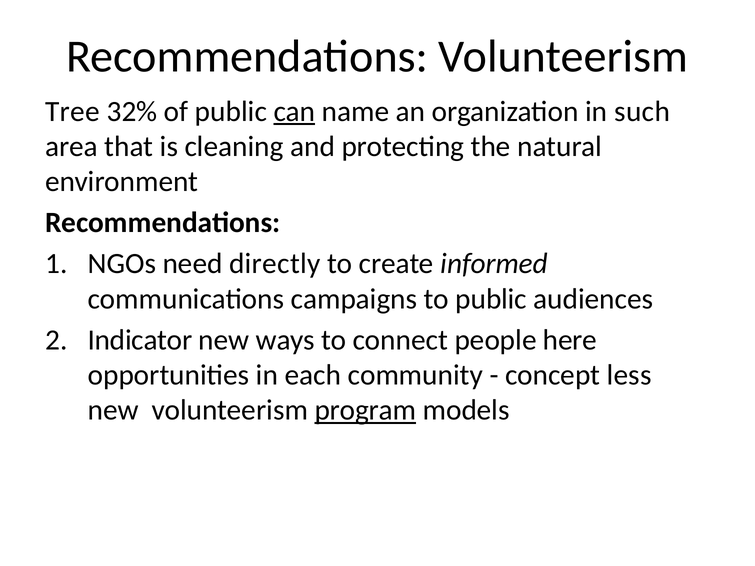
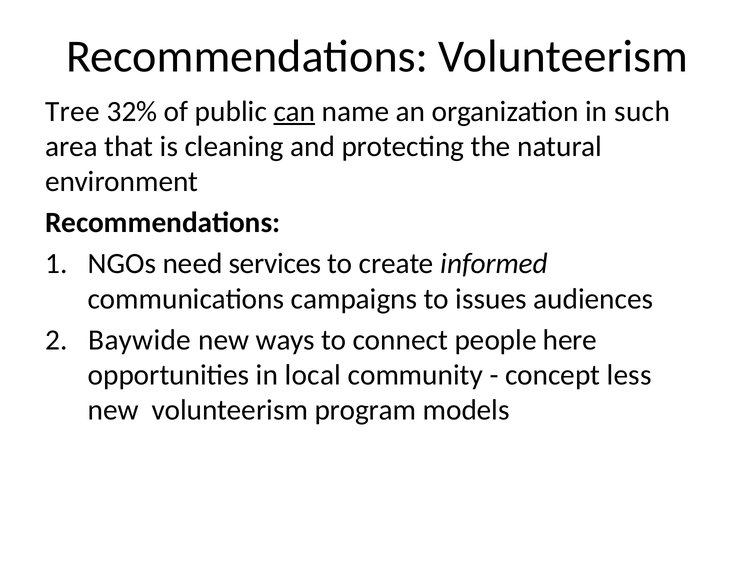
directly: directly -> services (275, 264)
to public: public -> issues (491, 299)
Indicator: Indicator -> Baywide (140, 340)
each: each -> local (313, 375)
program underline: present -> none (365, 410)
